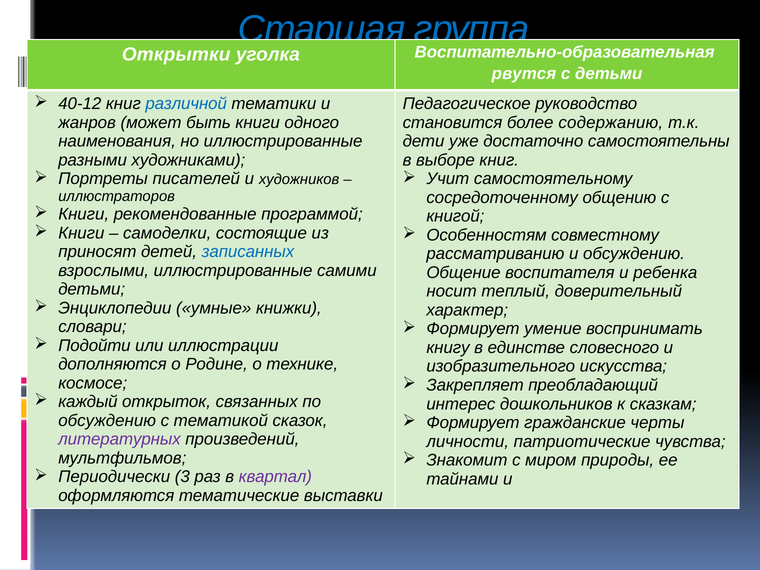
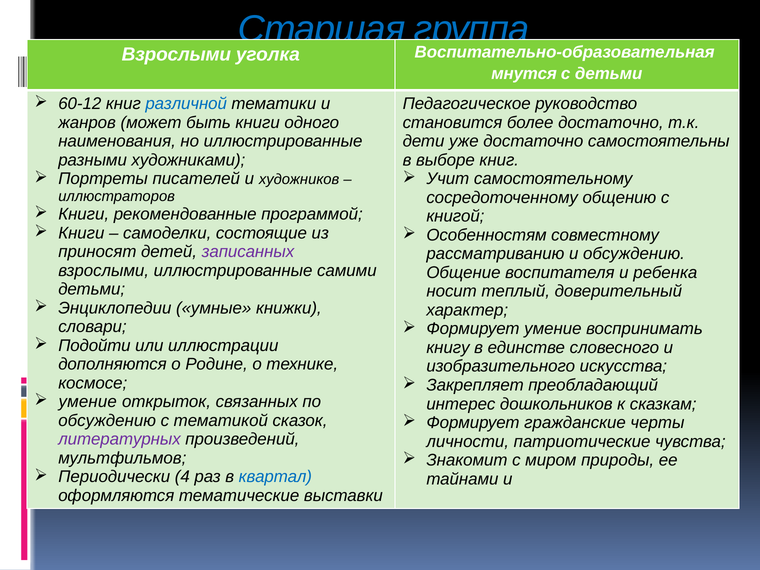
Открытки: Открытки -> Взрослыми (176, 54)
рвутся: рвутся -> мнутся (524, 74)
40-12: 40-12 -> 60-12 (80, 104)
более содержанию: содержанию -> достаточно (611, 123)
записанных colour: blue -> purple (248, 252)
каждый: каждый -> умение (88, 402)
3: 3 -> 4 (182, 477)
квартал colour: purple -> blue (275, 477)
